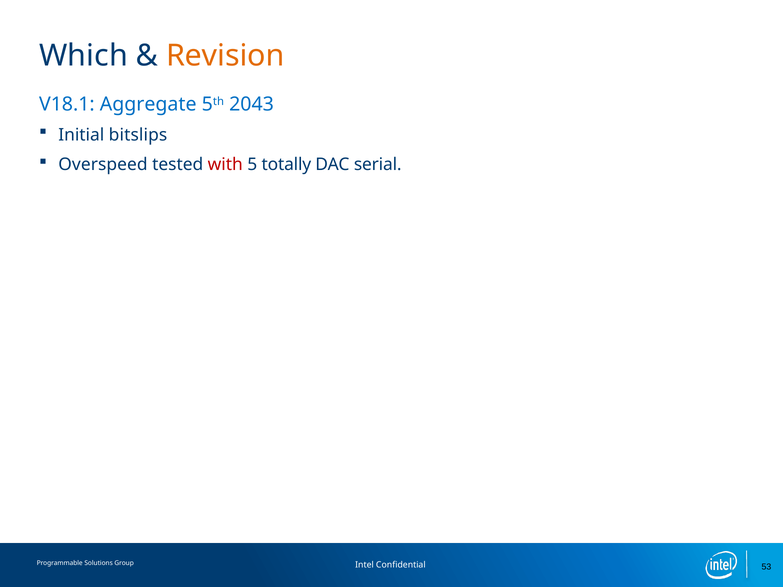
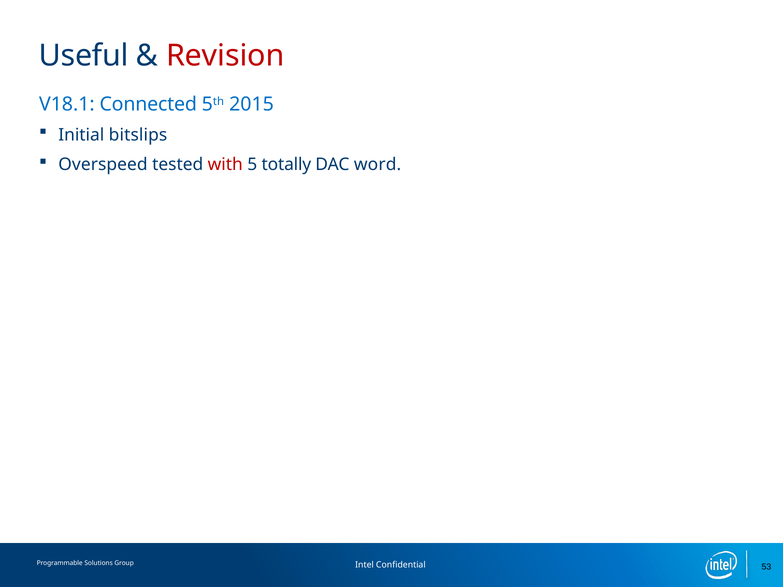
Which: Which -> Useful (84, 56)
Revision colour: orange -> red (225, 56)
Aggregate: Aggregate -> Connected (148, 104)
2043: 2043 -> 2015 (252, 104)
serial: serial -> word (378, 165)
